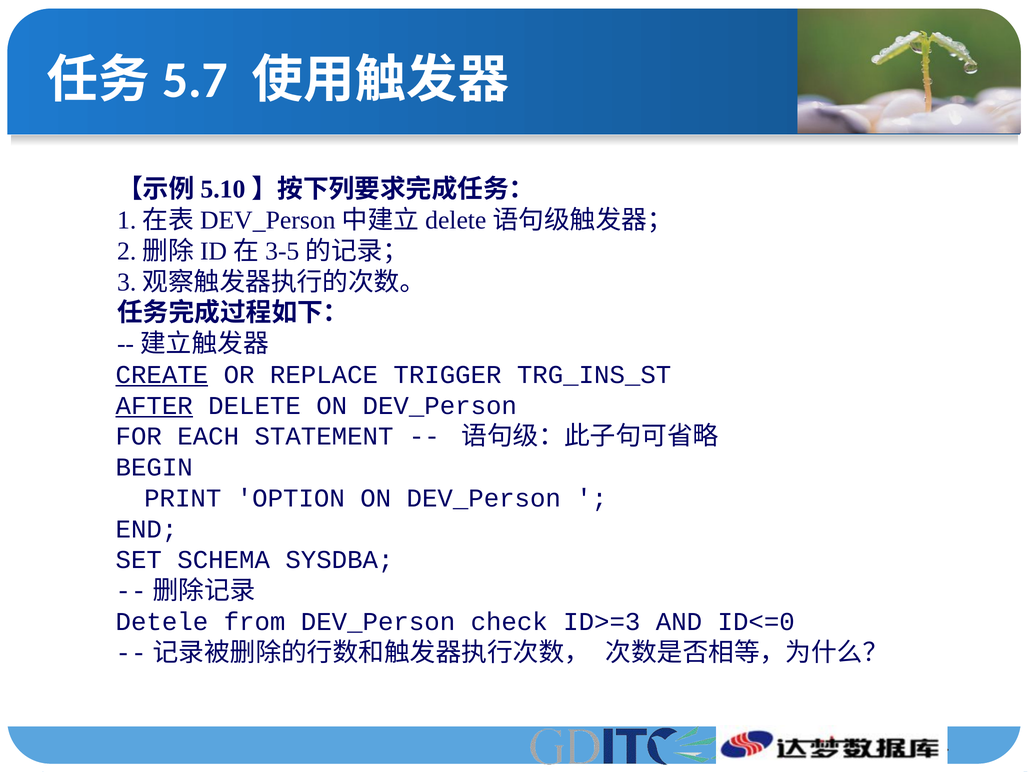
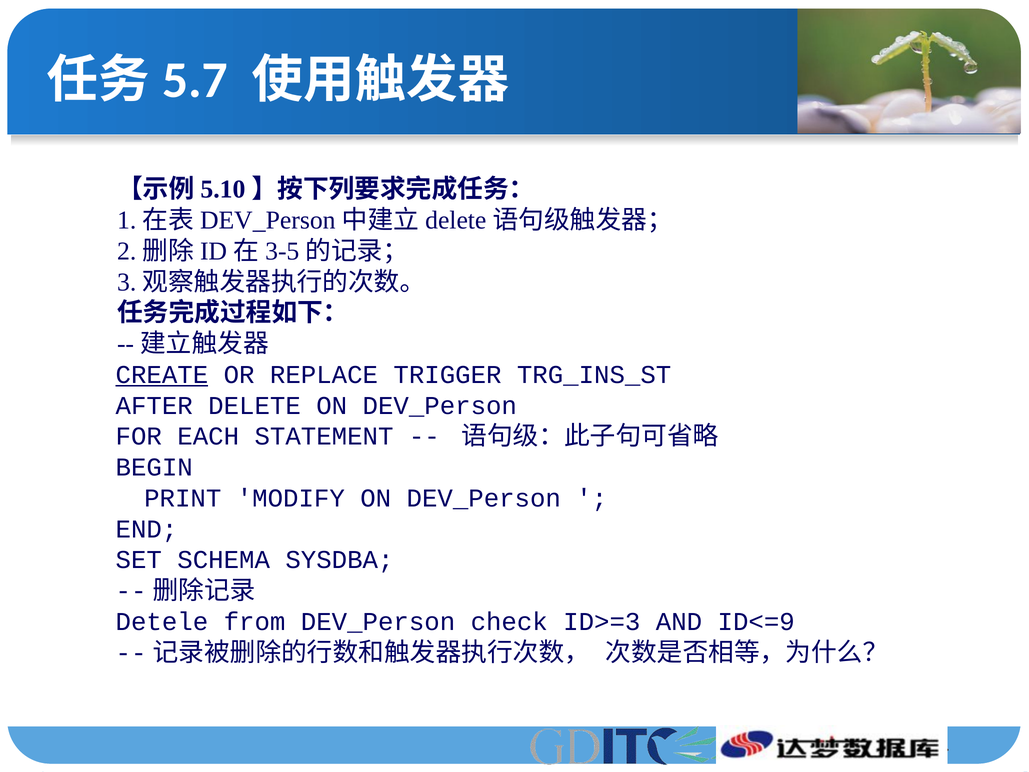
AFTER underline: present -> none (154, 405)
OPTION: OPTION -> MODIFY (291, 498)
ID<=0: ID<=0 -> ID<=9 (756, 622)
